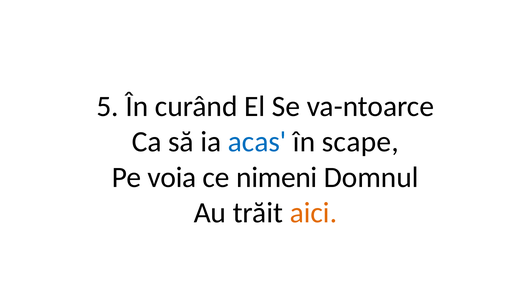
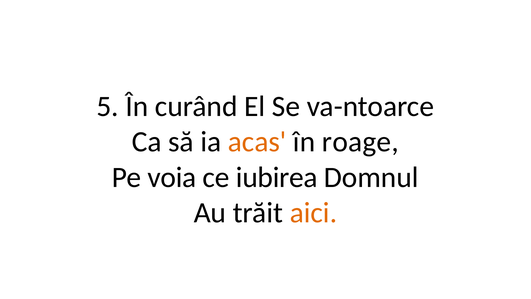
acas colour: blue -> orange (257, 142)
scape: scape -> roage (360, 142)
nimeni: nimeni -> iubirea (277, 177)
